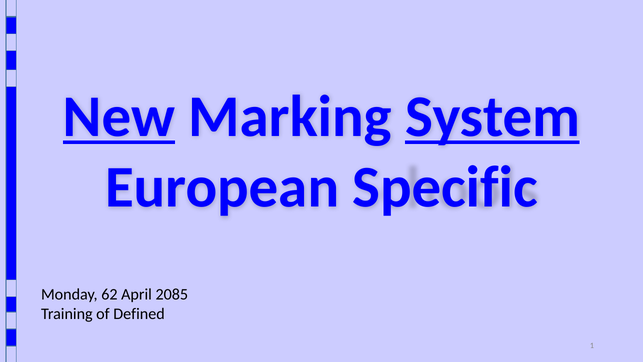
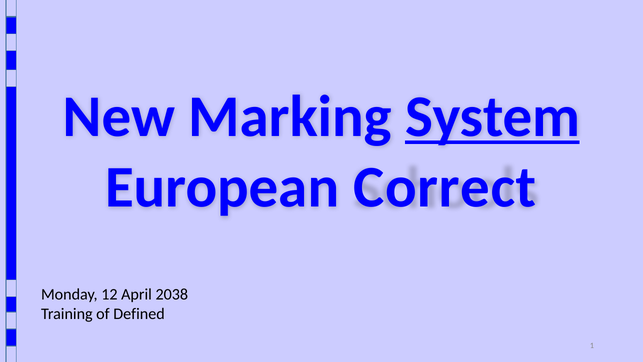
New underline: present -> none (119, 117)
Specific: Specific -> Correct (445, 187)
62: 62 -> 12 (109, 294)
2085: 2085 -> 2038 (172, 294)
